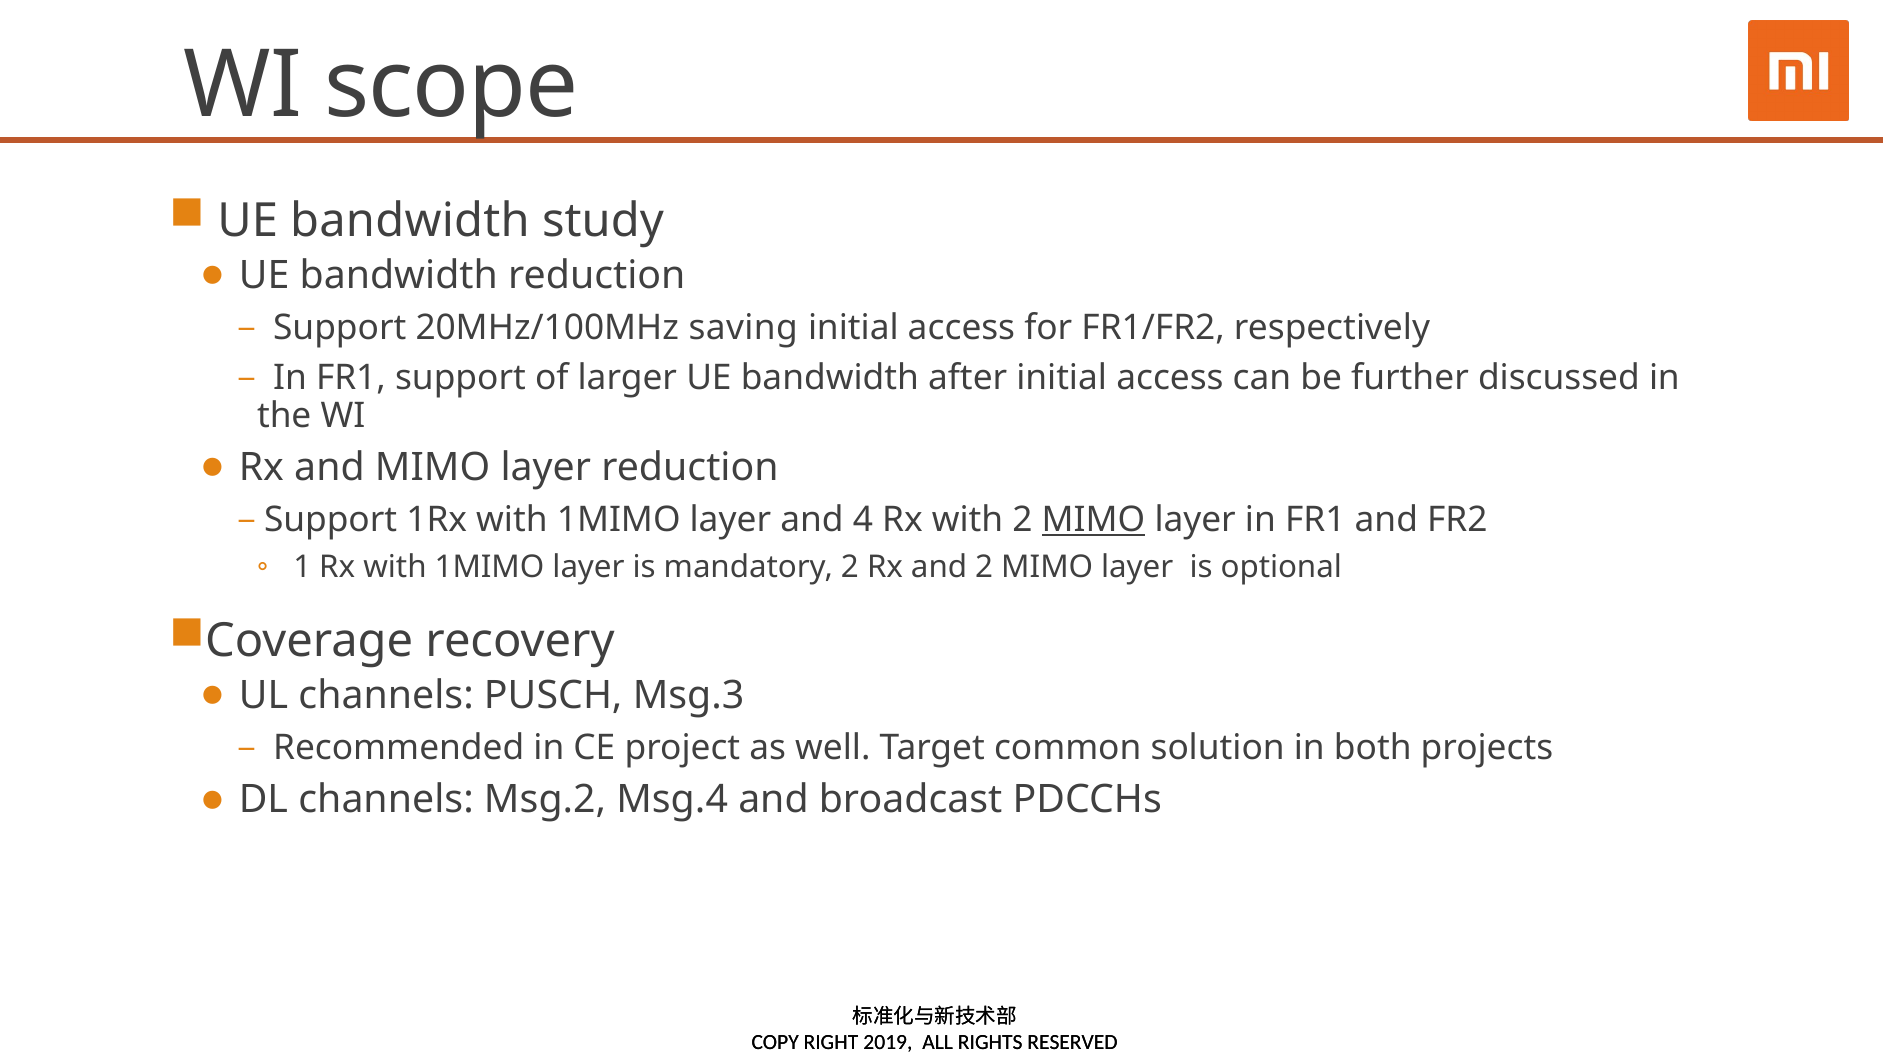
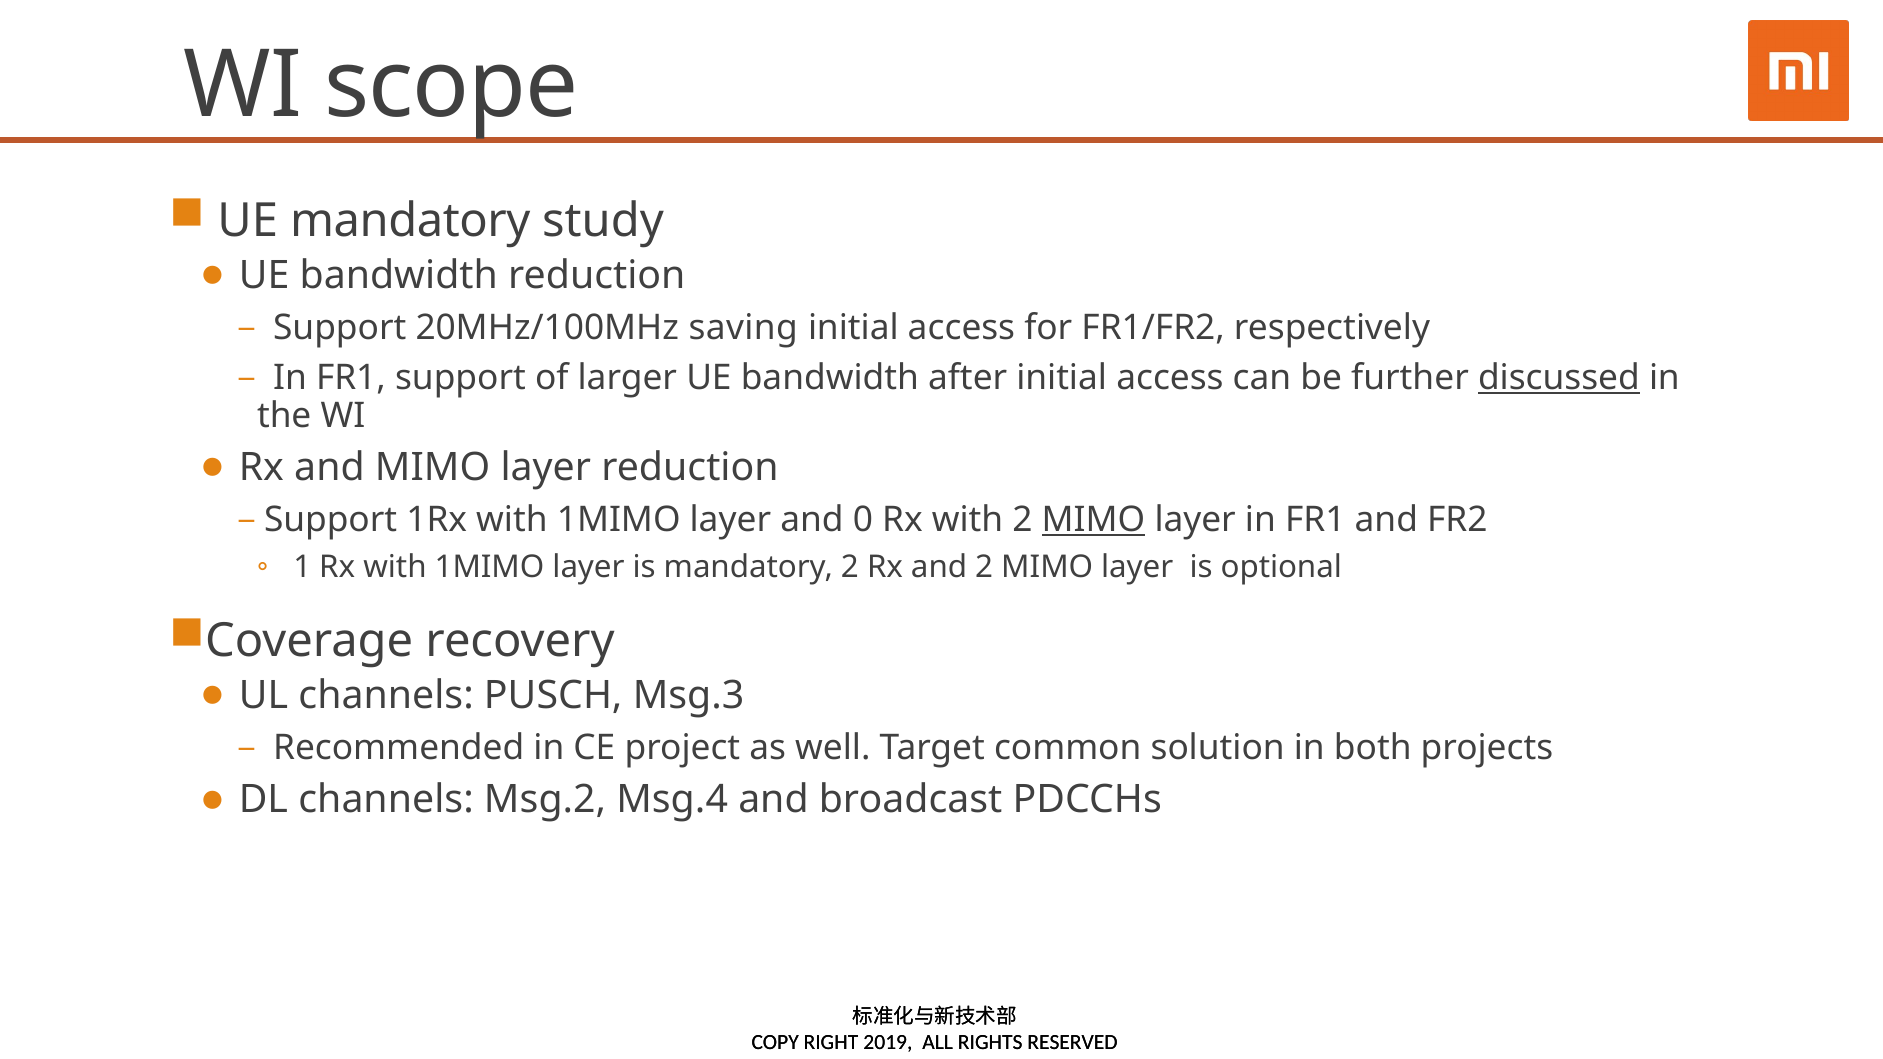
bandwidth: bandwidth -> mandatory (410, 221)
discussed underline: none -> present (1559, 378)
4: 4 -> 0 (863, 520)
